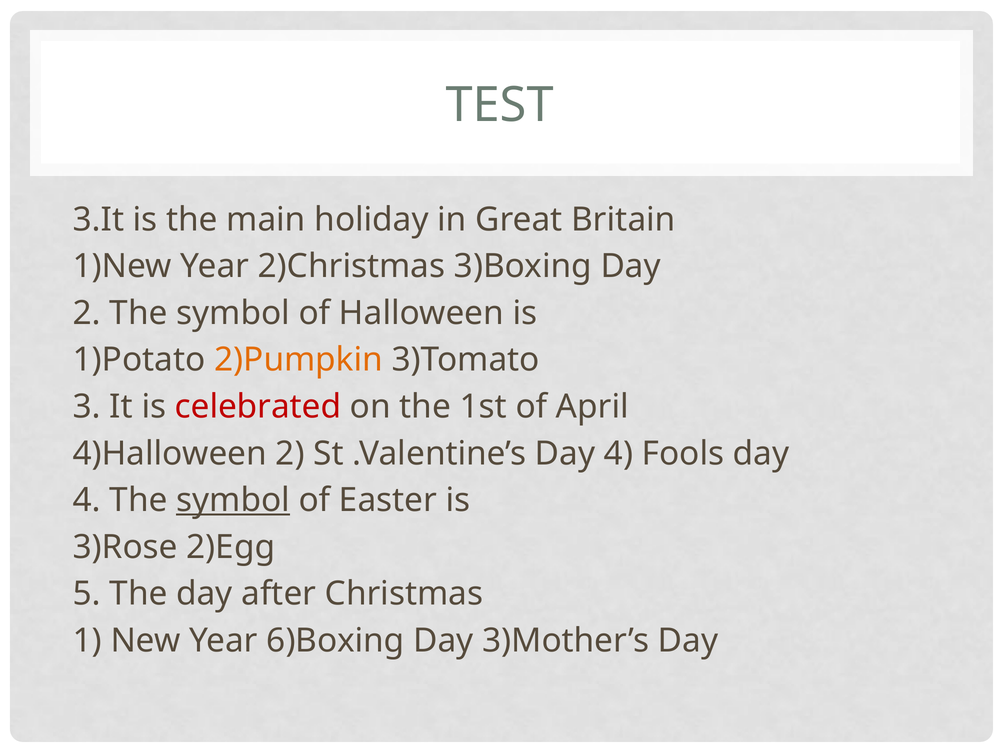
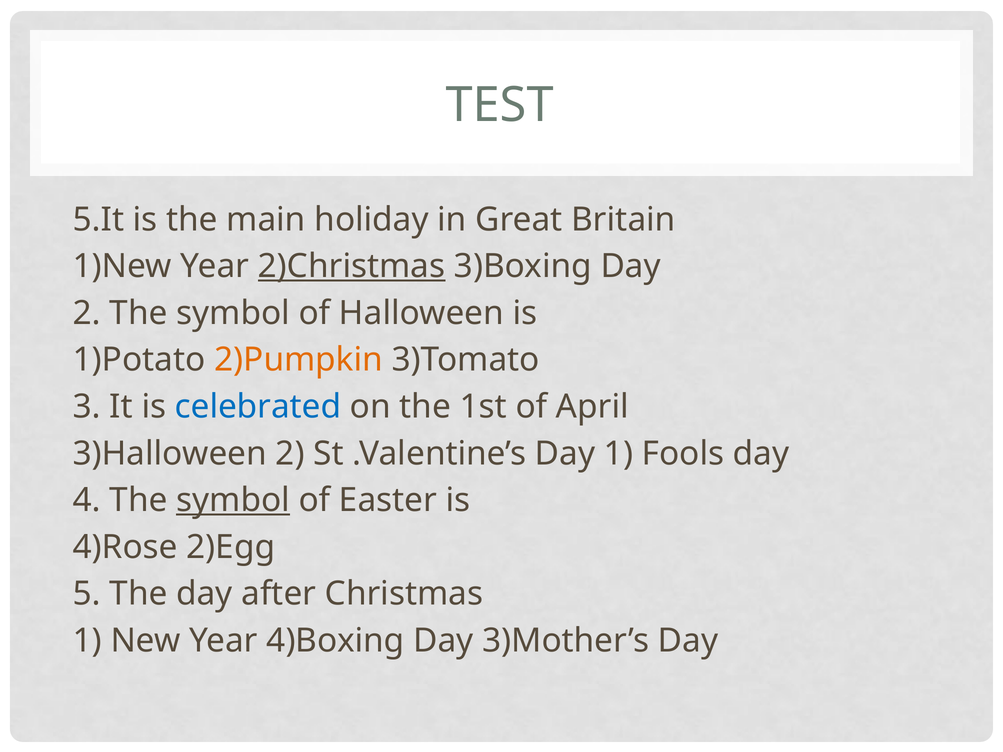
3.It: 3.It -> 5.It (98, 220)
2)Christmas underline: none -> present (352, 266)
celebrated colour: red -> blue (258, 407)
4)Halloween: 4)Halloween -> 3)Halloween (170, 454)
.Valentine’s Day 4: 4 -> 1 (618, 454)
3)Rose: 3)Rose -> 4)Rose (125, 547)
6)Boxing: 6)Boxing -> 4)Boxing (336, 641)
